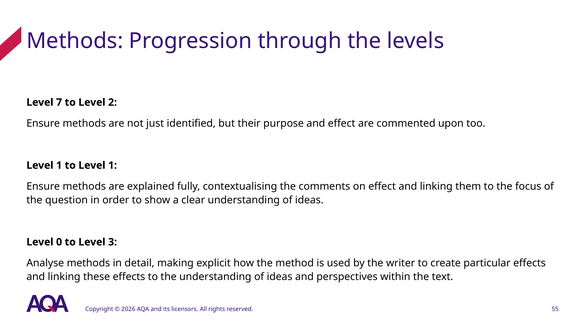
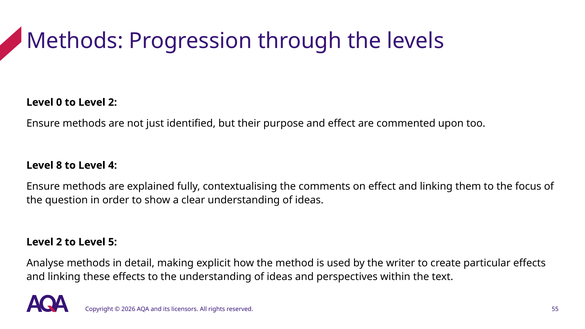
7: 7 -> 0 (59, 102)
1: 1 -> 8 (59, 165)
to Level 1: 1 -> 4 (113, 165)
0: 0 -> 2 (59, 242)
3: 3 -> 5 (113, 242)
